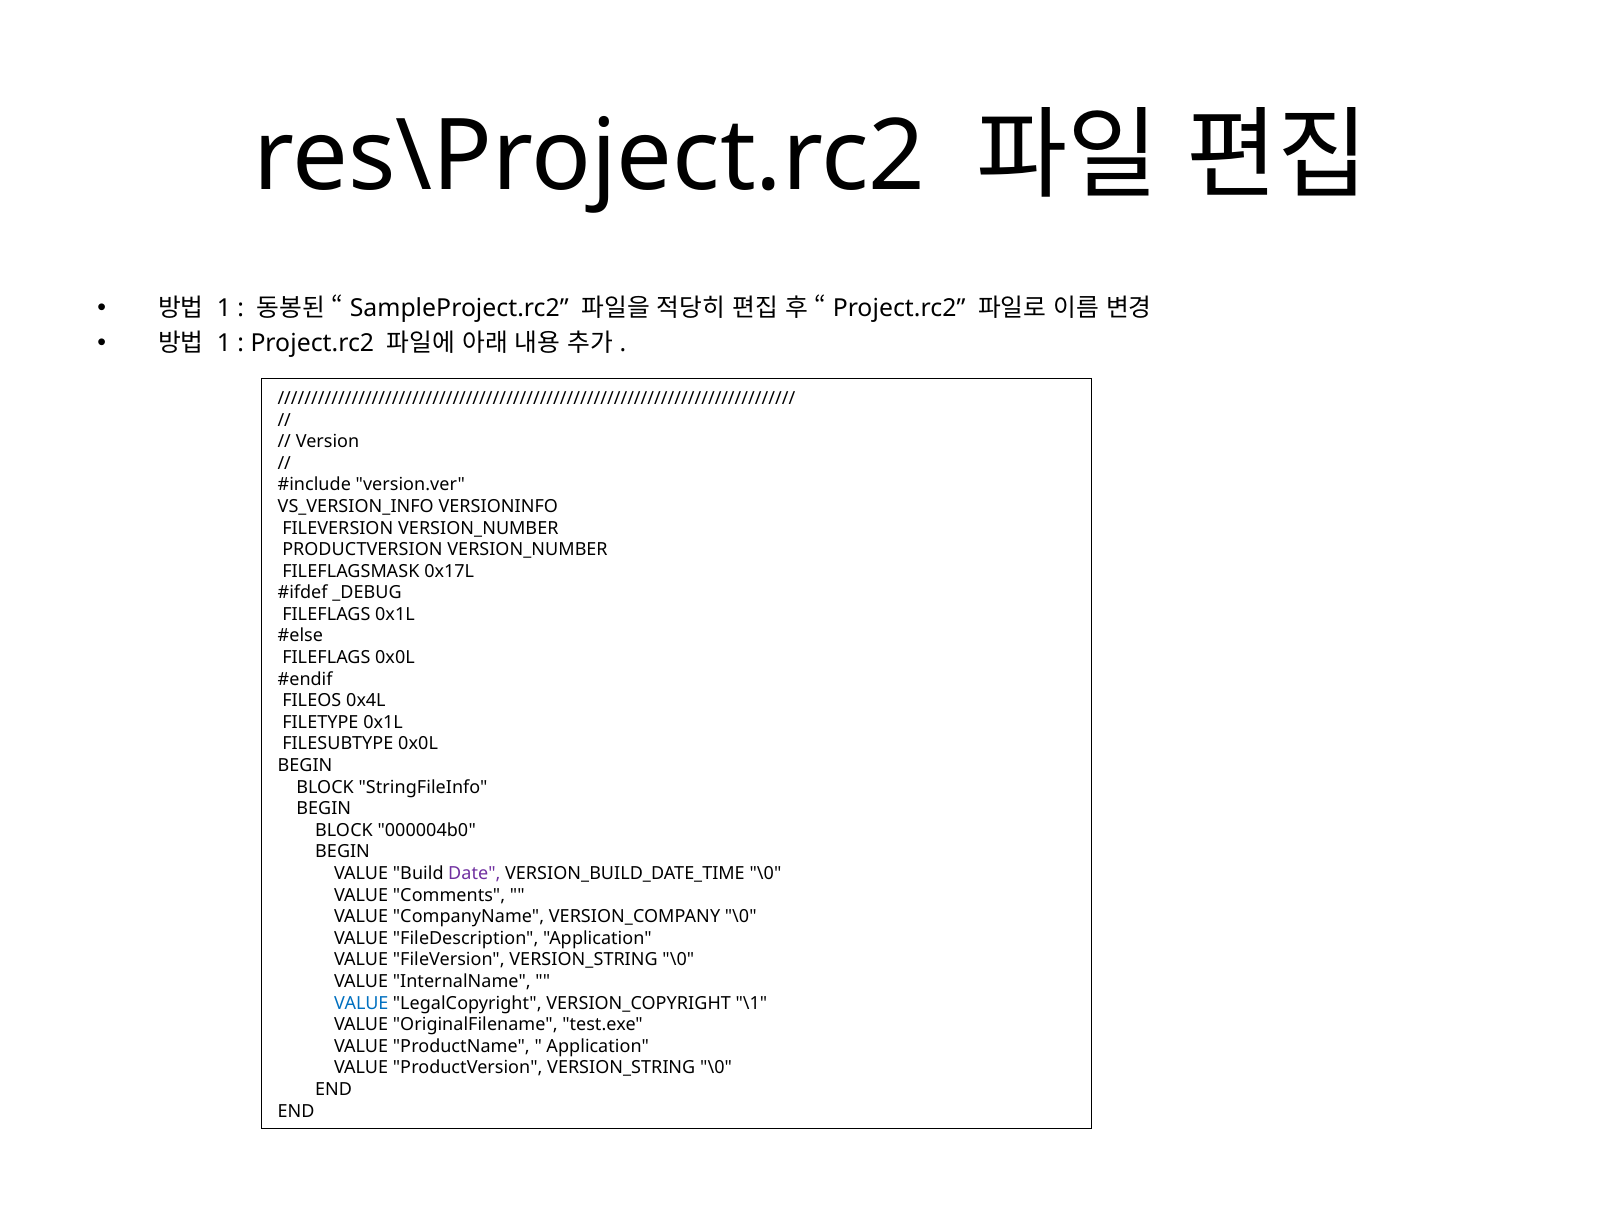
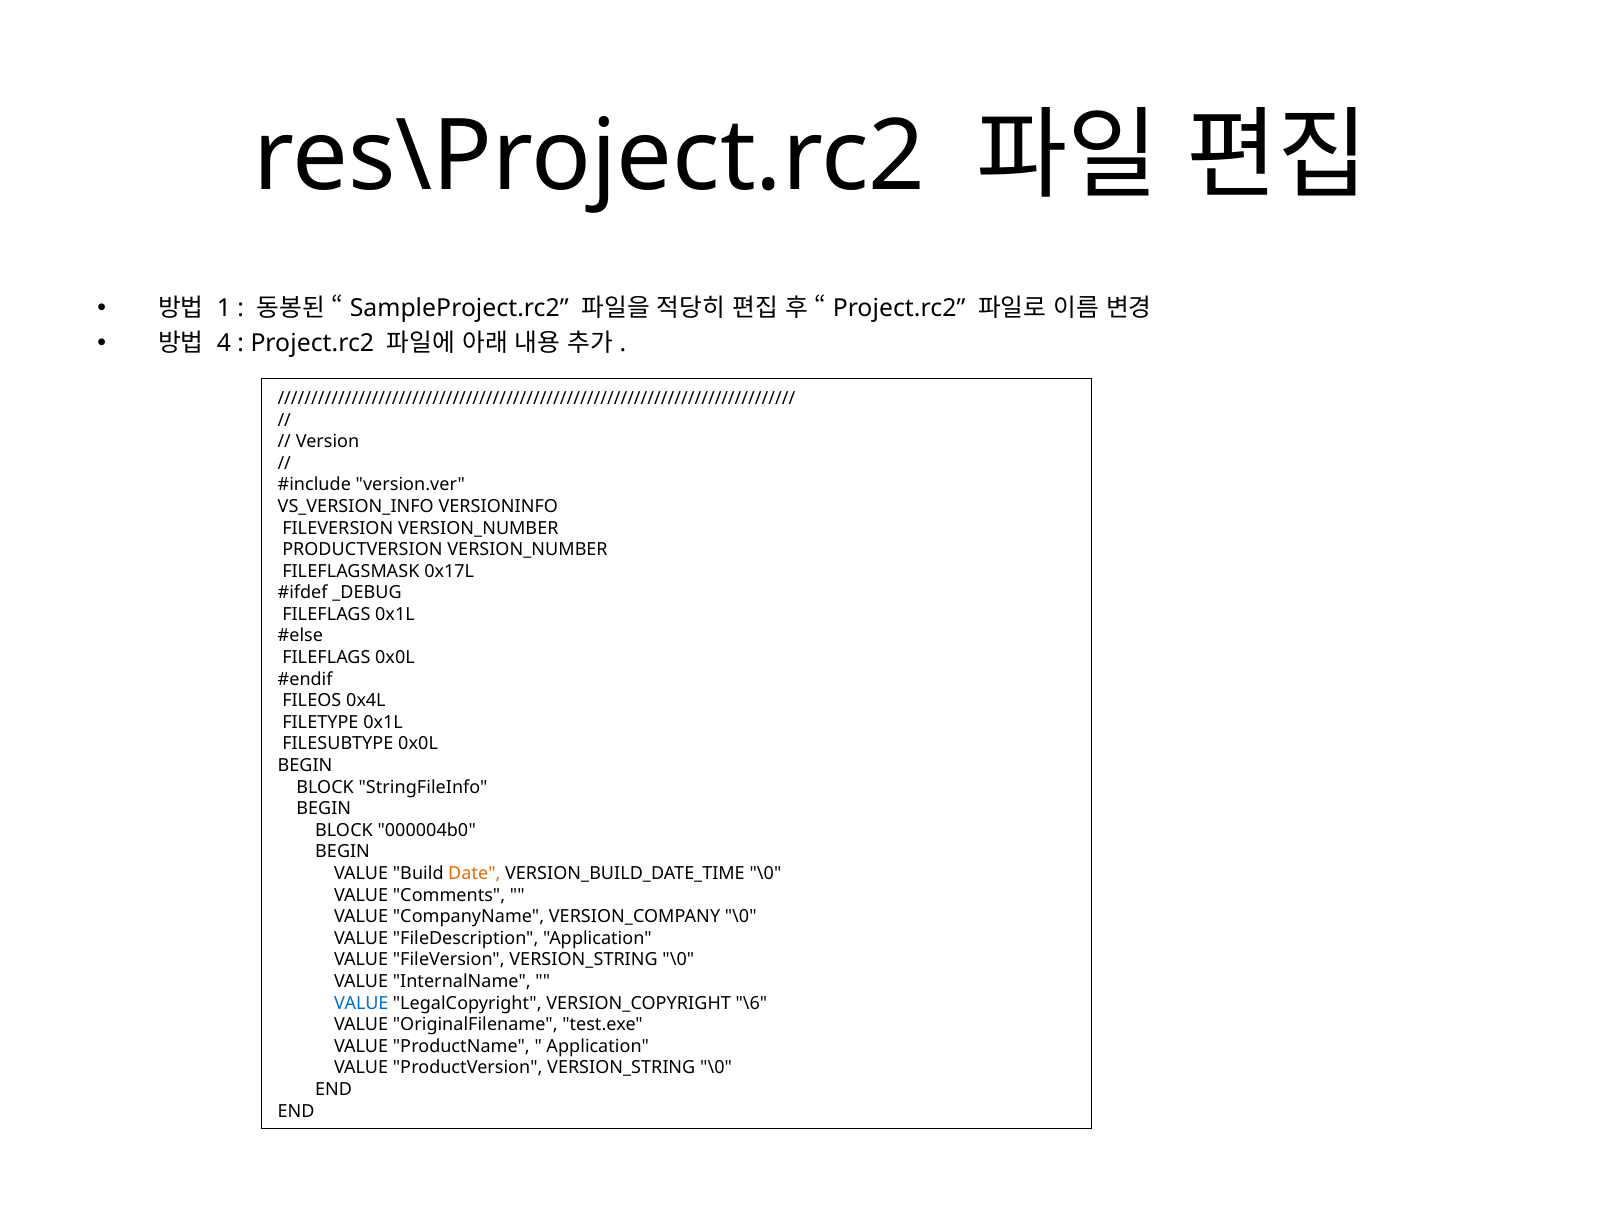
1: 1 -> 4 (224, 343)
Date colour: purple -> orange (474, 873)
\1: \1 -> \6 (751, 1003)
